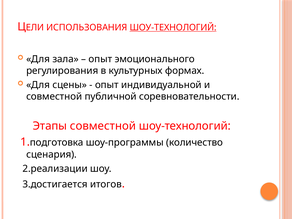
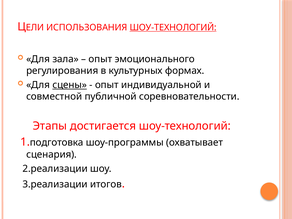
сцены underline: none -> present (70, 85)
Этапы совместной: совместной -> достигается (103, 126)
количество: количество -> охватывает (195, 142)
3.достигается: 3.достигается -> 3.реализации (55, 184)
